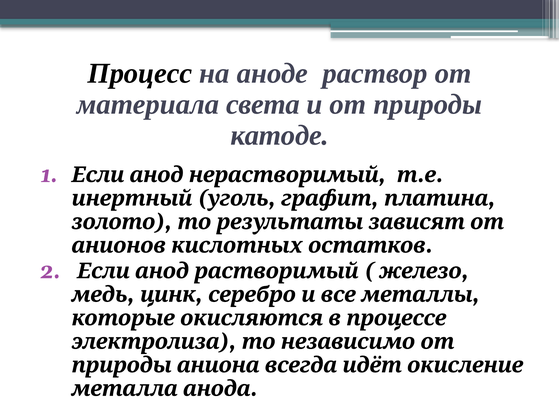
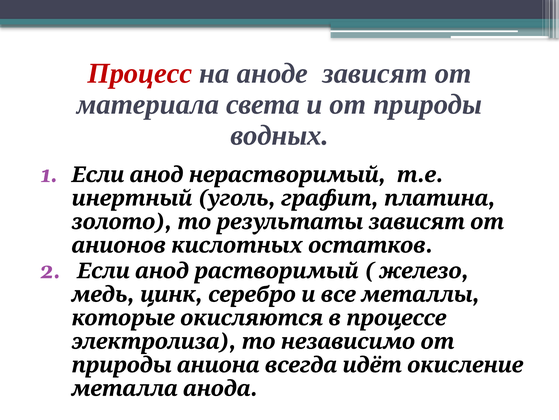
Процесс colour: black -> red (140, 73)
аноде раствор: раствор -> зависят (375, 73)
катоде: катоде -> водных (280, 135)
